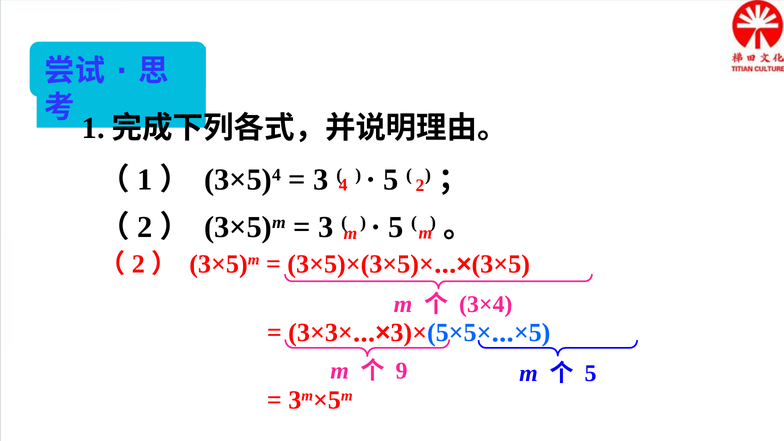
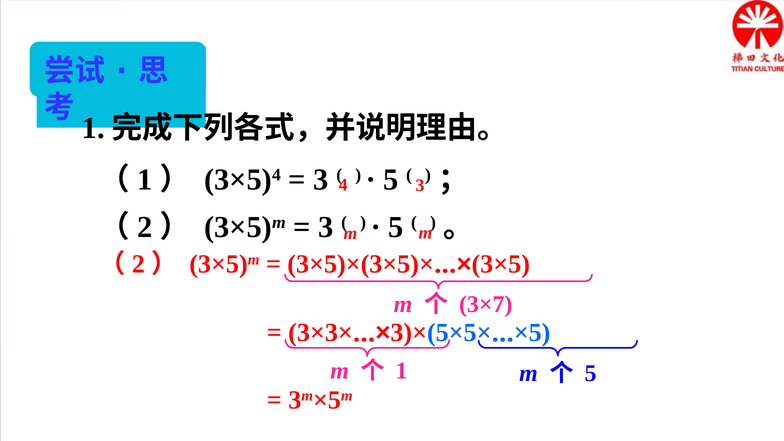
4 2: 2 -> 3 (420, 186)
3×4: 3×4 -> 3×7 (486, 304)
9: 9 -> 1 (402, 371)
